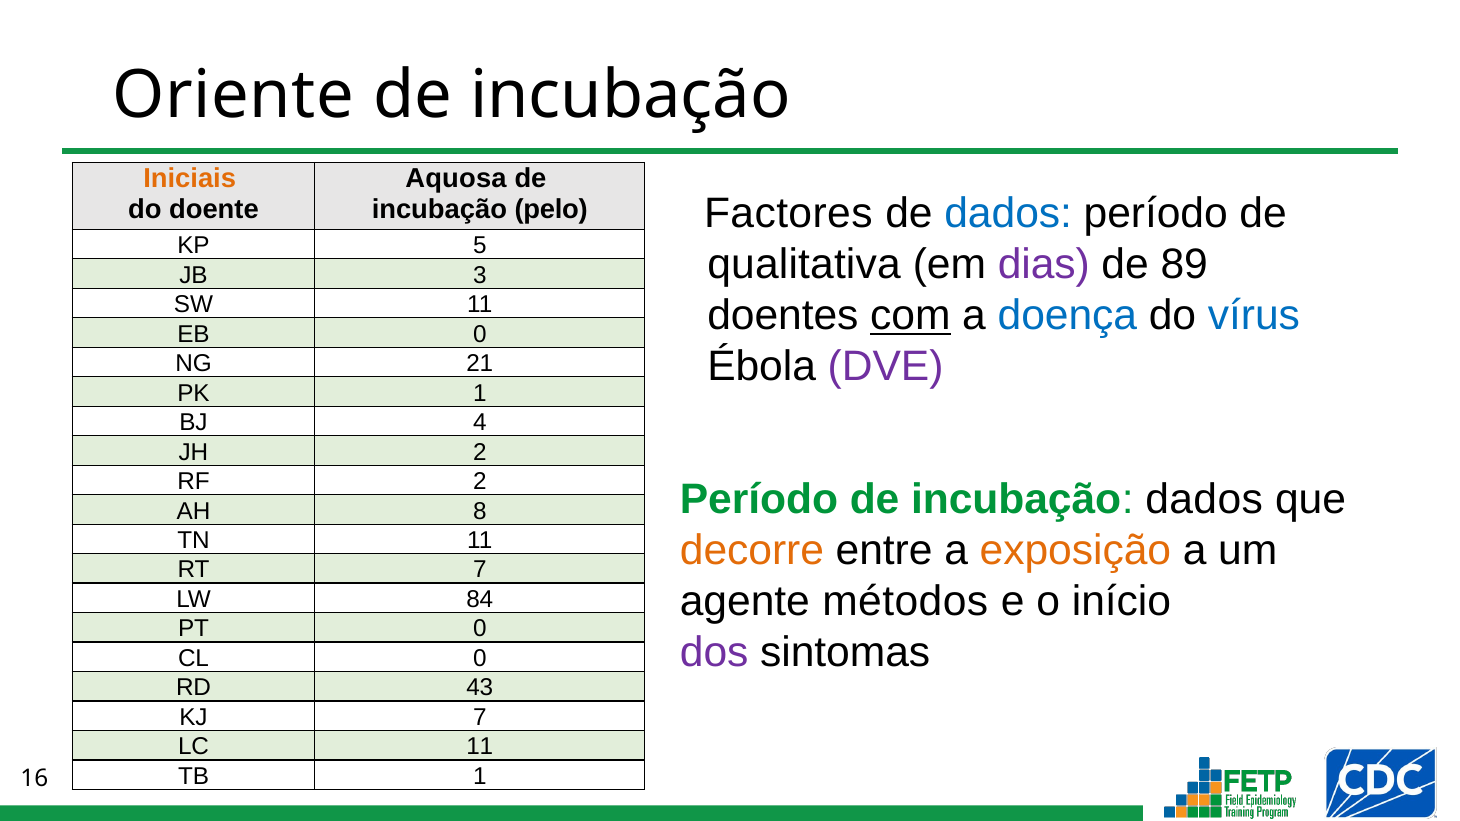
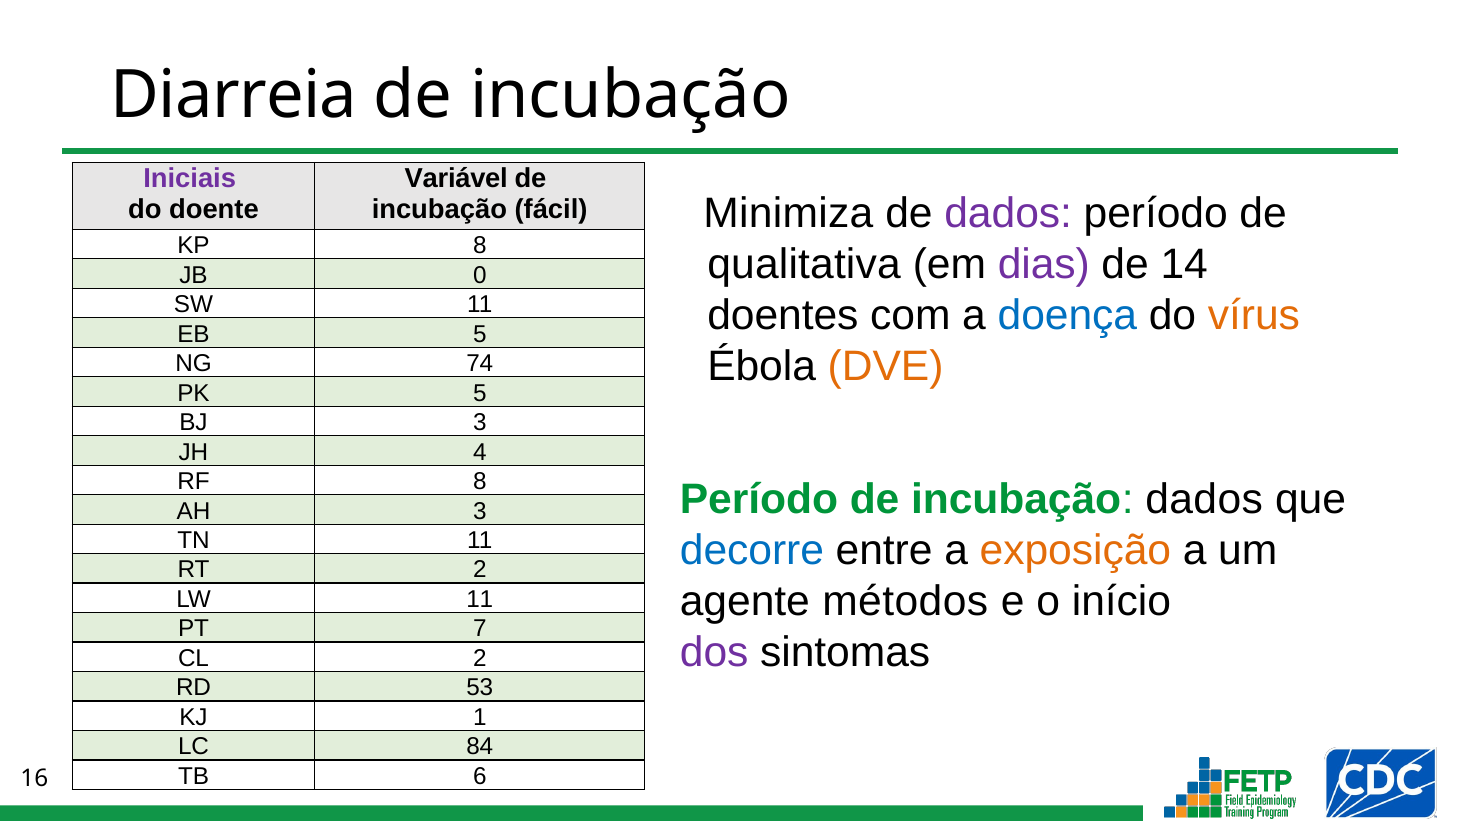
Oriente: Oriente -> Diarreia (234, 96)
Iniciais colour: orange -> purple (190, 178)
Aquosa: Aquosa -> Variável (456, 178)
Factores: Factores -> Minimiza (788, 213)
dados colour: blue -> purple (1008, 213)
pelo: pelo -> fácil (551, 209)
KP 5: 5 -> 8 (480, 246)
89: 89 -> 14 (1184, 265)
3: 3 -> 0 (480, 275)
com underline: present -> none (910, 316)
vírus colour: blue -> orange (1254, 316)
EB 0: 0 -> 5 (480, 334)
DVE colour: purple -> orange (886, 367)
21: 21 -> 74 (480, 364)
PK 1: 1 -> 5 (480, 393)
BJ 4: 4 -> 3 (480, 423)
JH 2: 2 -> 4 (480, 452)
RF 2: 2 -> 8 (480, 482)
AH 8: 8 -> 3 (480, 511)
decorre colour: orange -> blue (752, 551)
RT 7: 7 -> 2 (480, 570)
LW 84: 84 -> 11 (480, 600)
PT 0: 0 -> 7 (480, 629)
CL 0: 0 -> 2 (480, 659)
43: 43 -> 53 (480, 688)
KJ 7: 7 -> 1 (480, 718)
LC 11: 11 -> 84 (480, 747)
TB 1: 1 -> 6 (480, 777)
